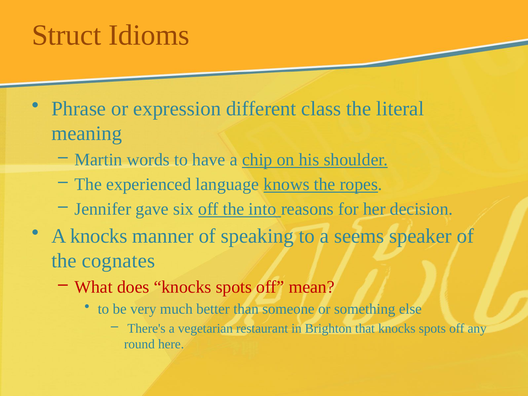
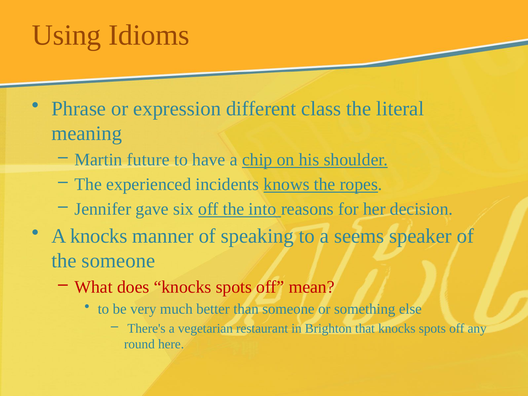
Struct: Struct -> Using (66, 35)
words: words -> future (148, 160)
language: language -> incidents (227, 184)
the cognates: cognates -> someone (118, 261)
